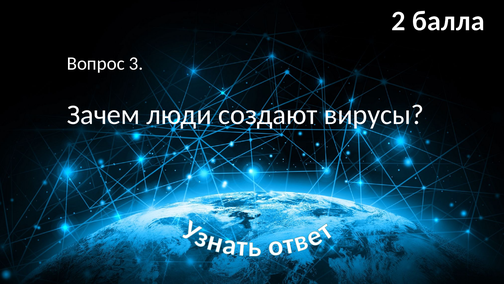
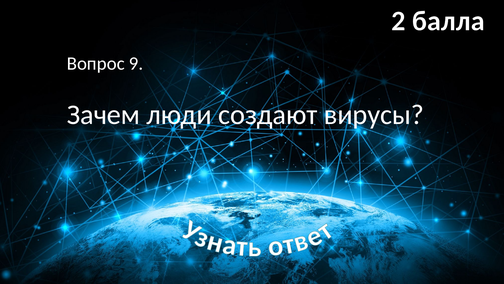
3: 3 -> 9 (136, 63)
